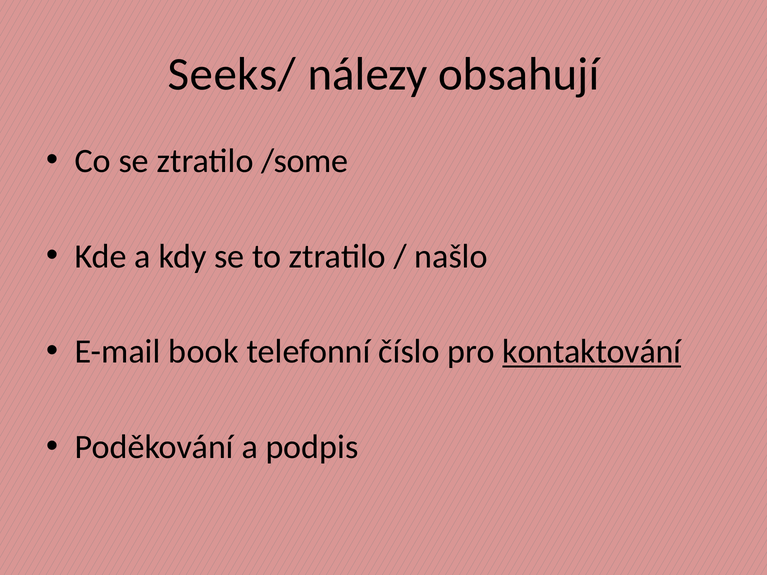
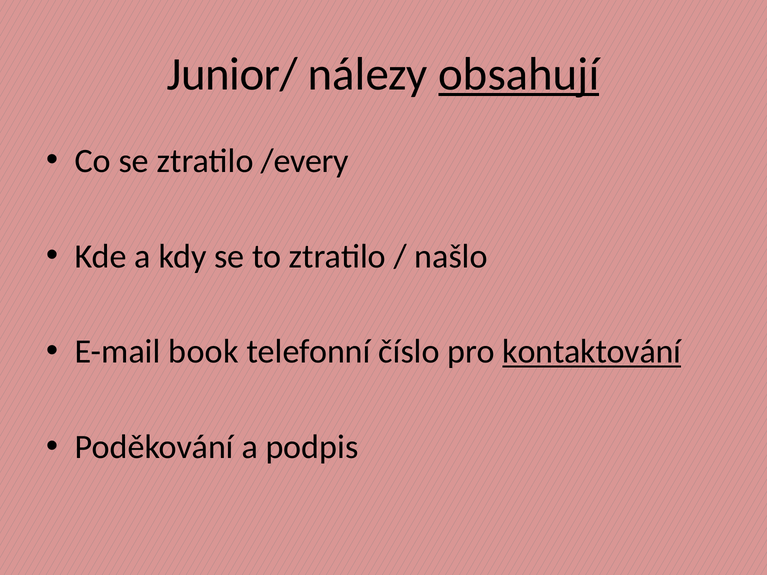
Seeks/: Seeks/ -> Junior/ (232, 74)
obsahují underline: none -> present (519, 74)
/some: /some -> /every (305, 161)
